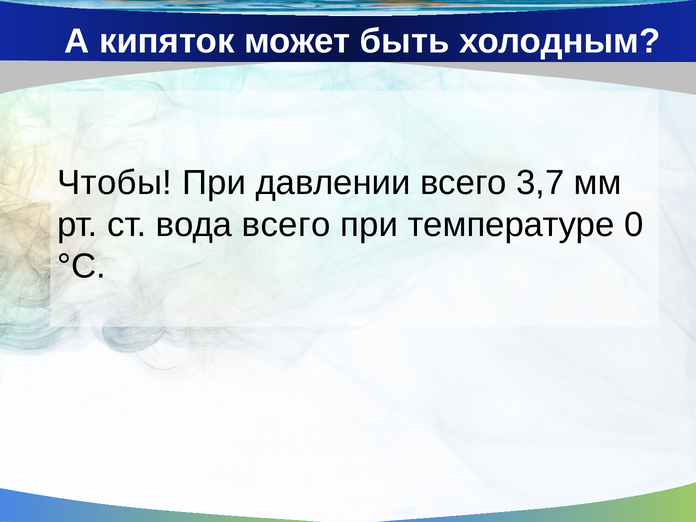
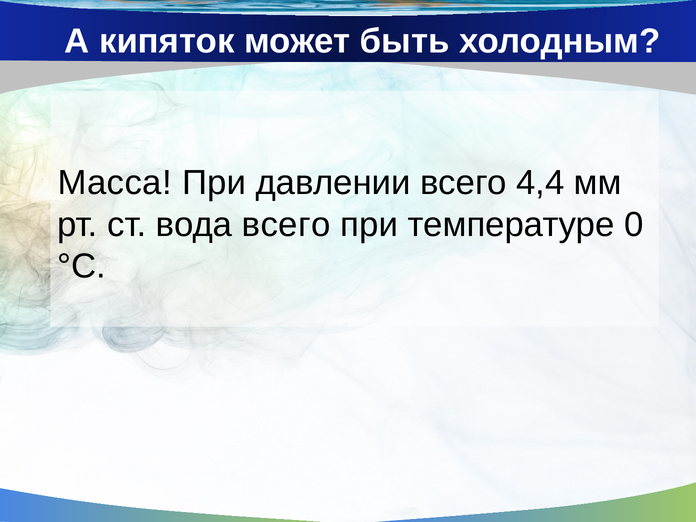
Чтобы: Чтобы -> Масса (115, 183)
3,7: 3,7 -> 4,4 (540, 183)
